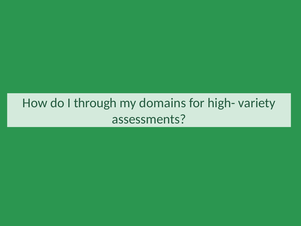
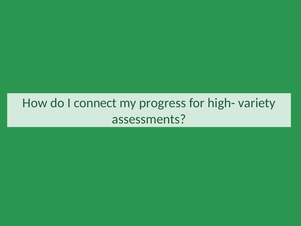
through: through -> connect (95, 103)
domains: domains -> progress (163, 103)
